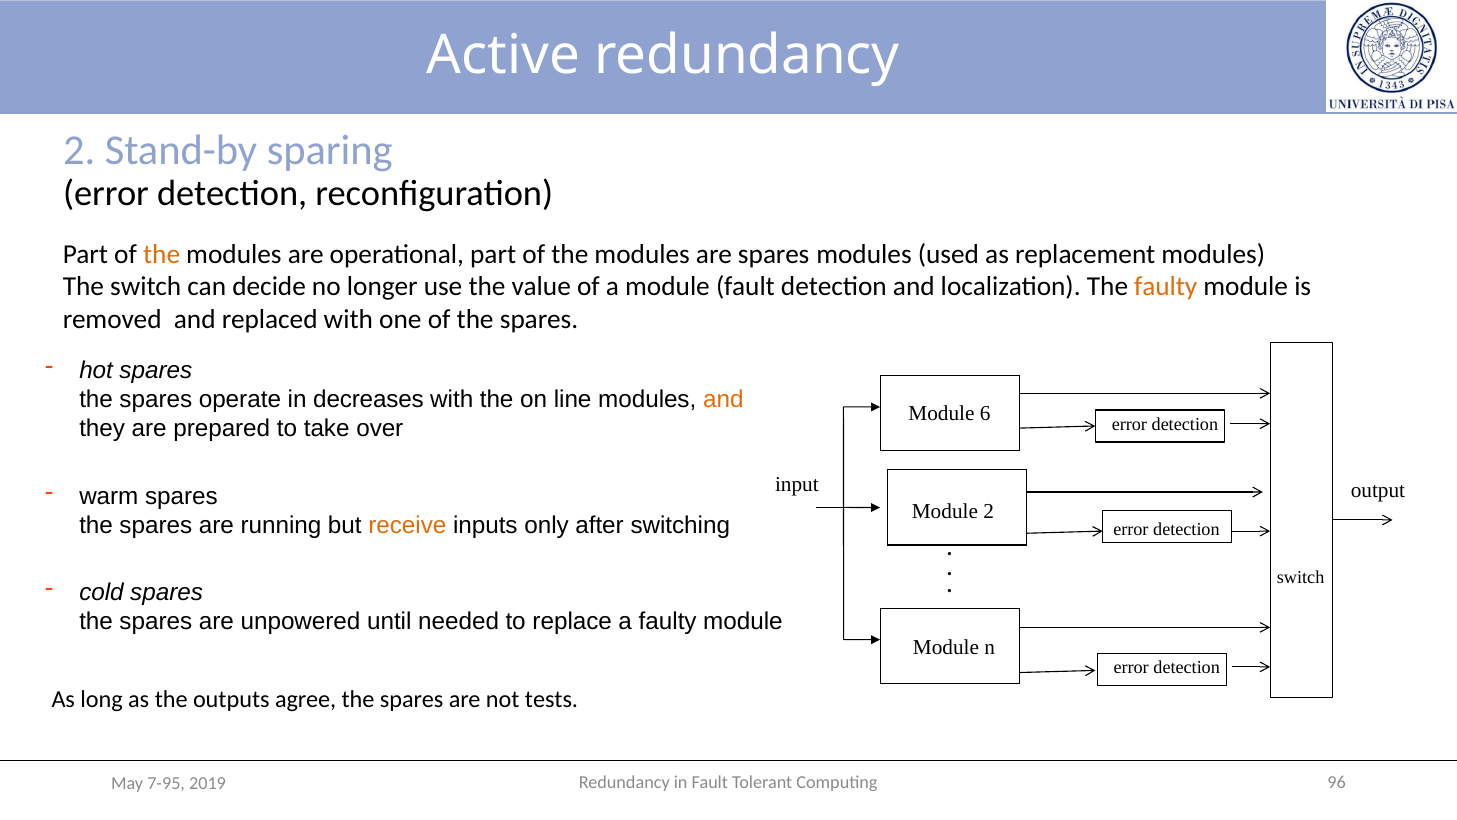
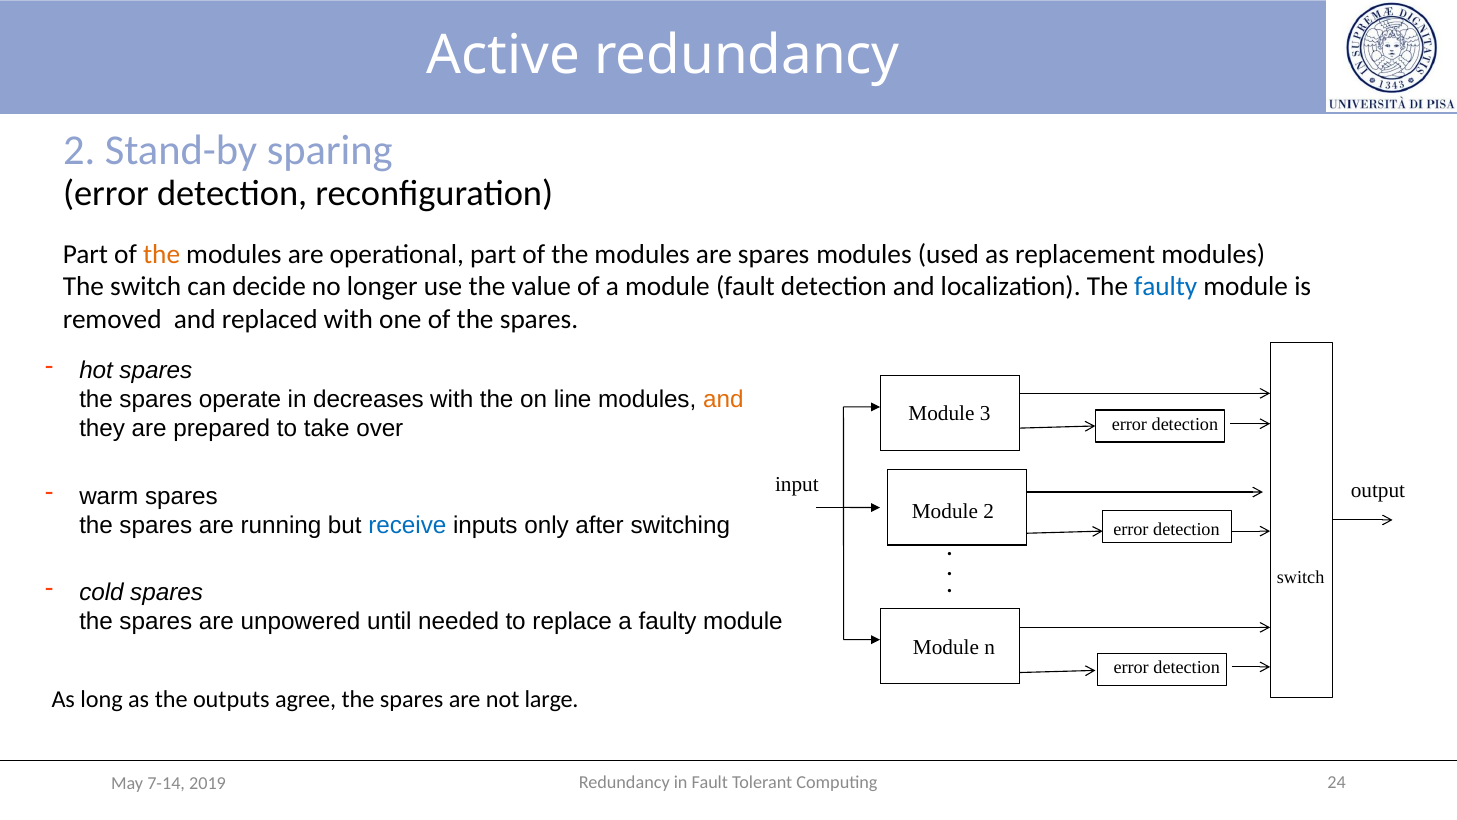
faulty colour: orange -> blue (1166, 287)
6: 6 -> 3 (985, 413)
receive colour: orange -> blue (407, 525)
tests: tests -> large (552, 699)
96: 96 -> 24 (1337, 782)
7-95: 7-95 -> 7-14 (166, 783)
